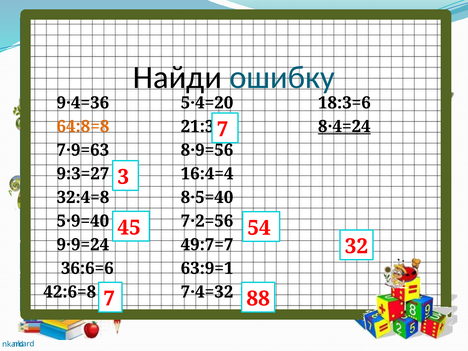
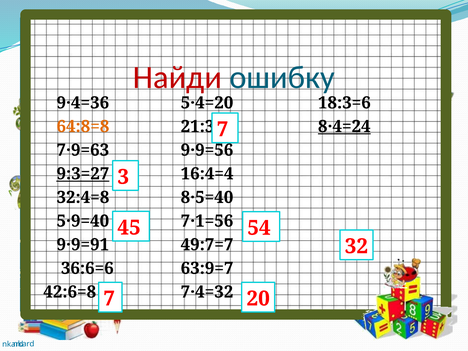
Найди colour: black -> red (177, 77)
8·9=56: 8·9=56 -> 9·9=56 (207, 150)
9:3=27 underline: none -> present (83, 174)
7·2=56: 7·2=56 -> 7·1=56 (207, 221)
9·9=24: 9·9=24 -> 9·9=91 (83, 245)
63:9=1: 63:9=1 -> 63:9=7 (207, 268)
88: 88 -> 20 (258, 299)
